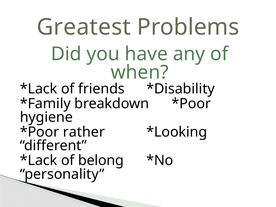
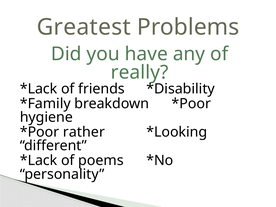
when: when -> really (140, 72)
belong: belong -> poems (101, 161)
